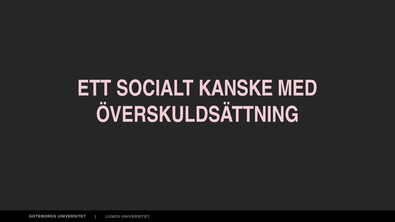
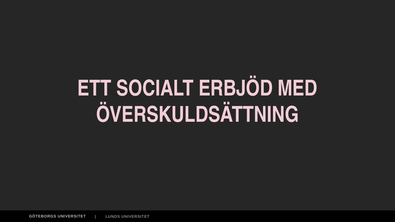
KANSKE: KANSKE -> ERBJÖD (236, 88)
